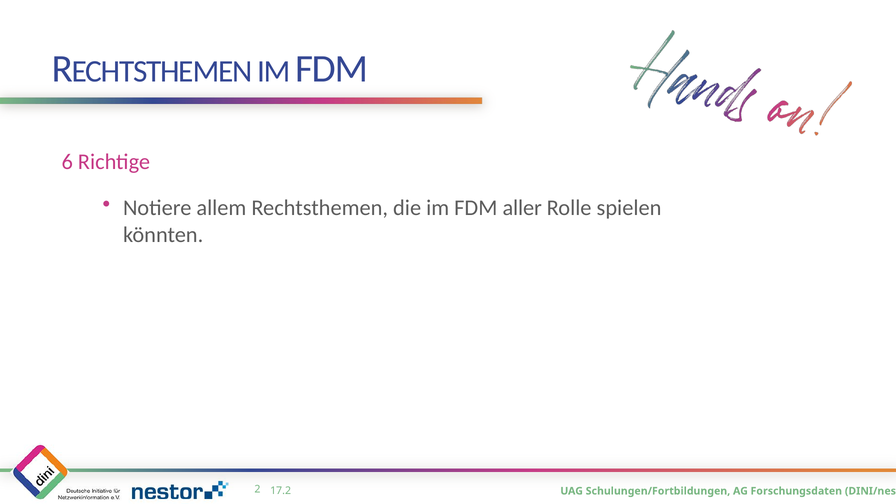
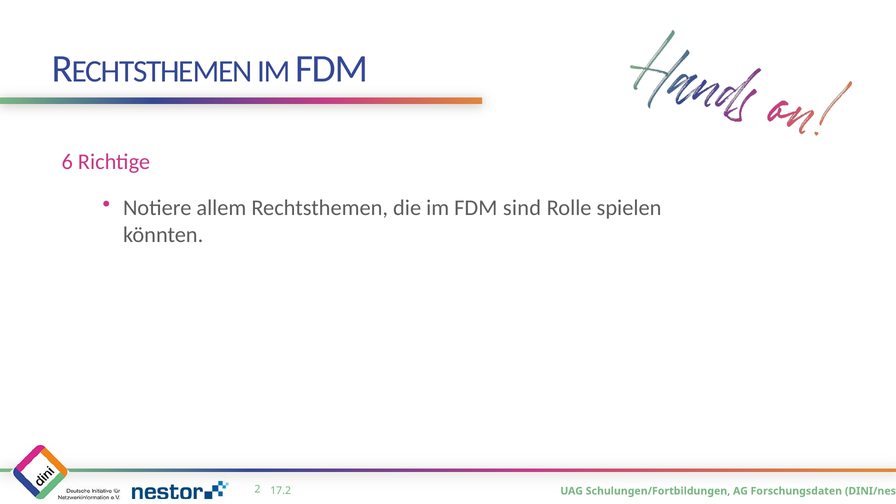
aller: aller -> sind (522, 208)
